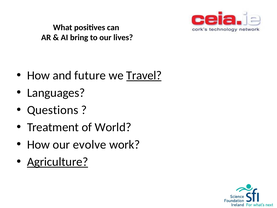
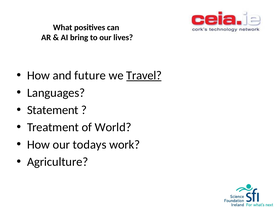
Questions: Questions -> Statement (53, 110)
evolve: evolve -> todays (90, 144)
Agriculture underline: present -> none (58, 162)
